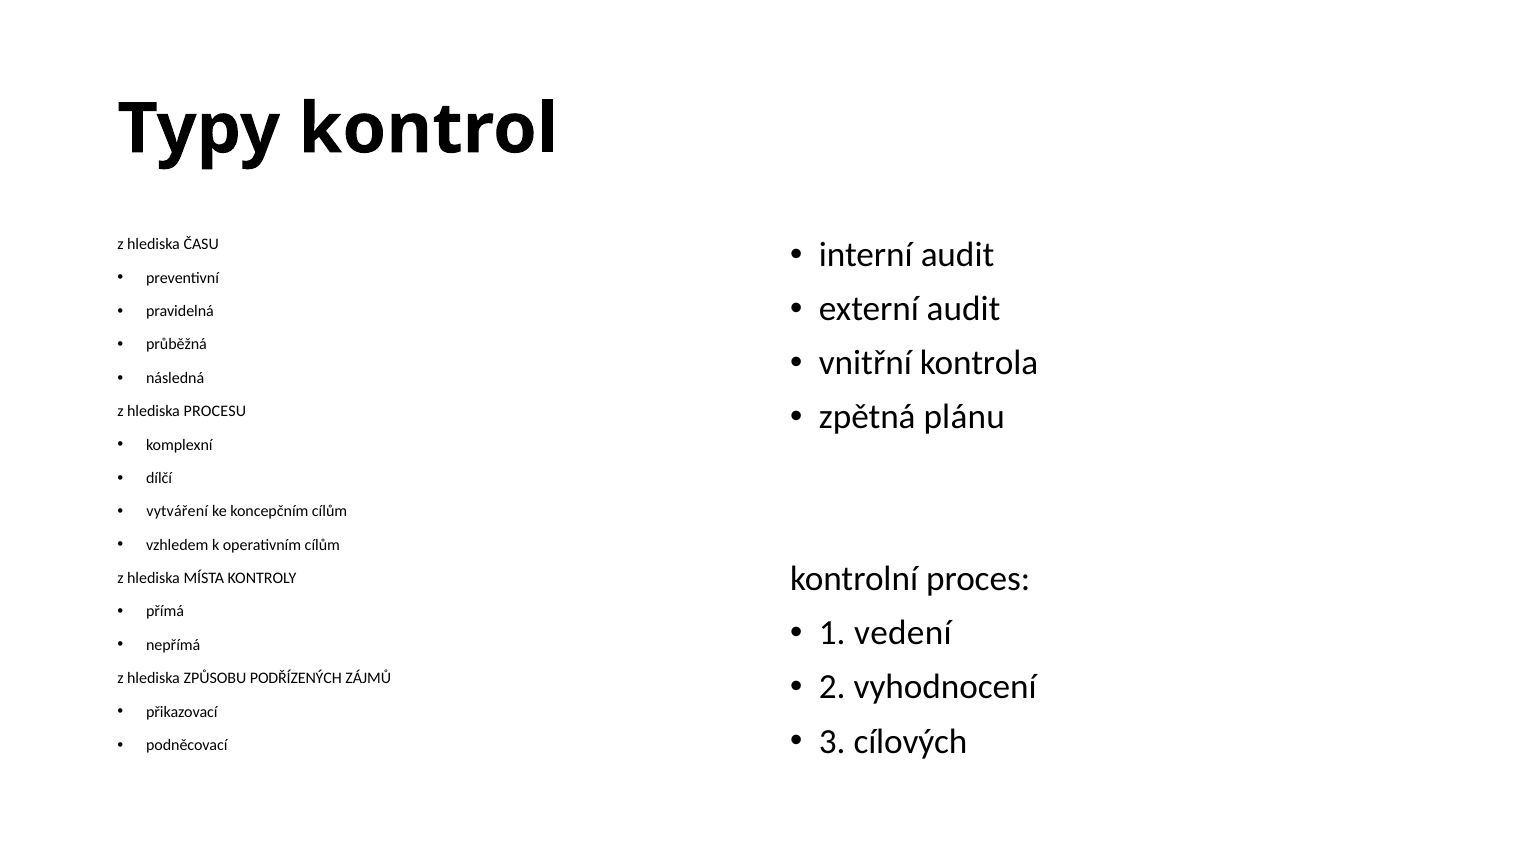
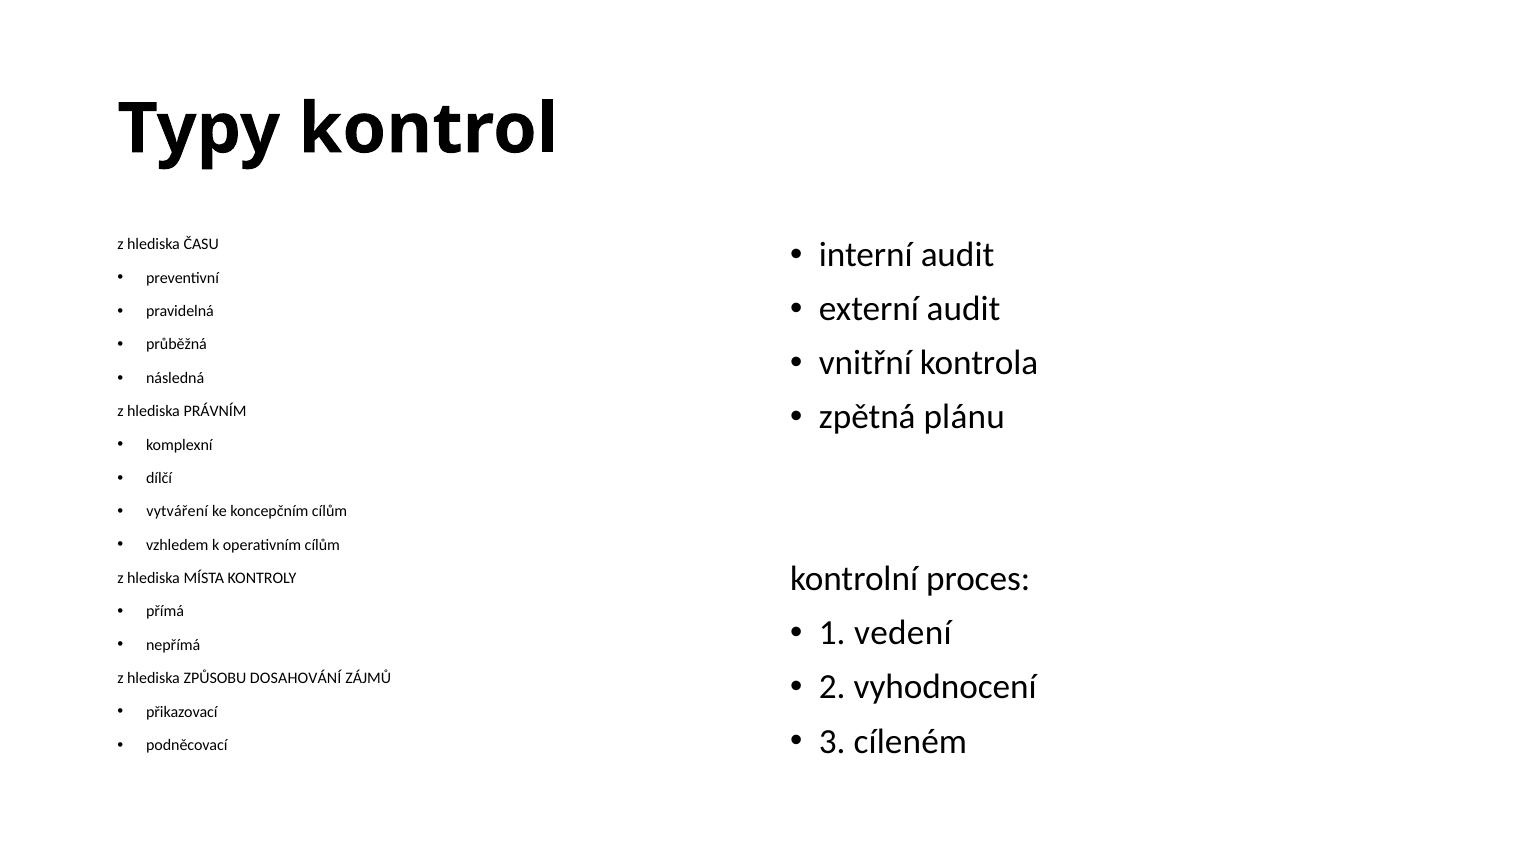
PROCESU: PROCESU -> PRÁVNÍM (215, 412)
PODŘÍZENÝCH: PODŘÍZENÝCH -> DOSAHOVÁNÍ (296, 679)
cílových: cílových -> cíleném (910, 742)
